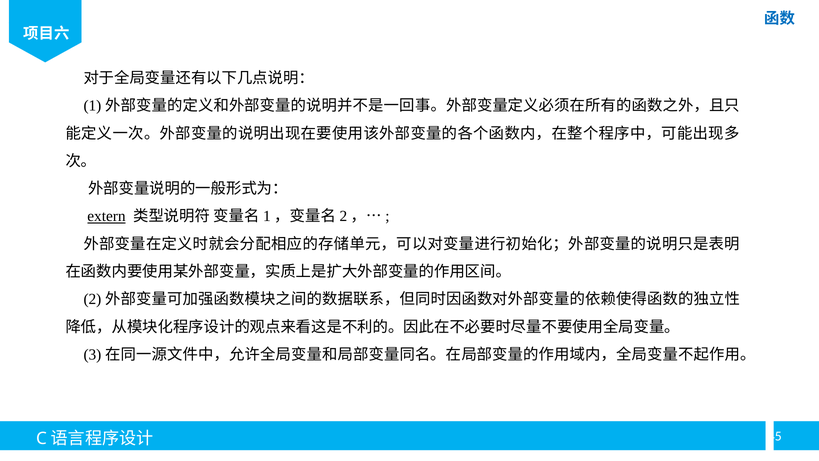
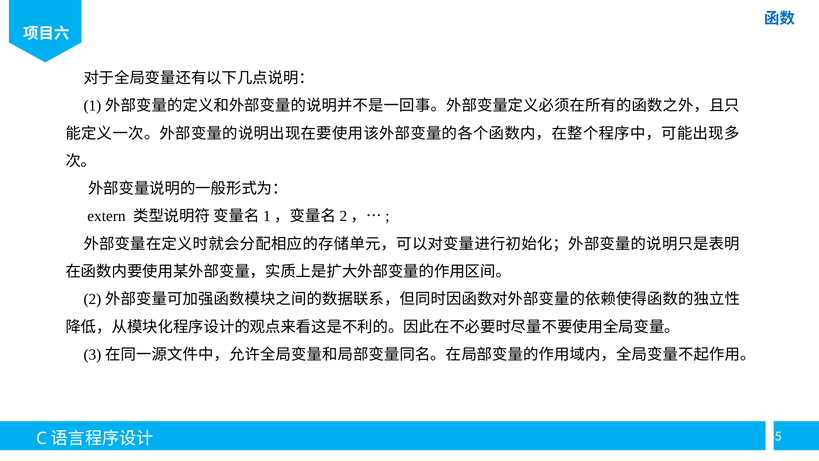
extern underline: present -> none (106, 216)
